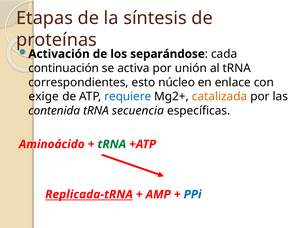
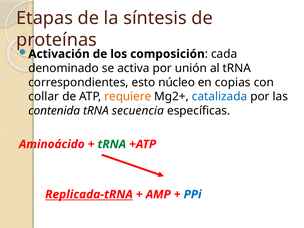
separándose: separándose -> composición (167, 54)
continuación: continuación -> denominado (64, 68)
enlace: enlace -> copias (233, 82)
exige: exige -> collar (44, 97)
requiere colour: blue -> orange (128, 97)
catalizada colour: orange -> blue (220, 97)
